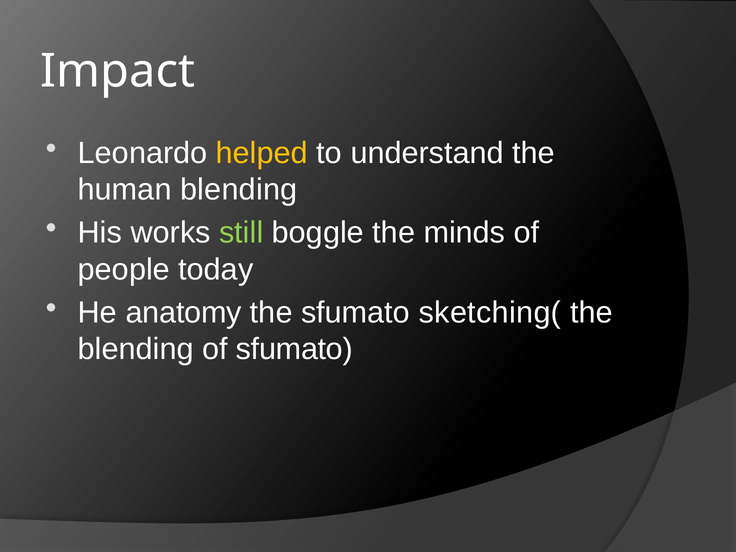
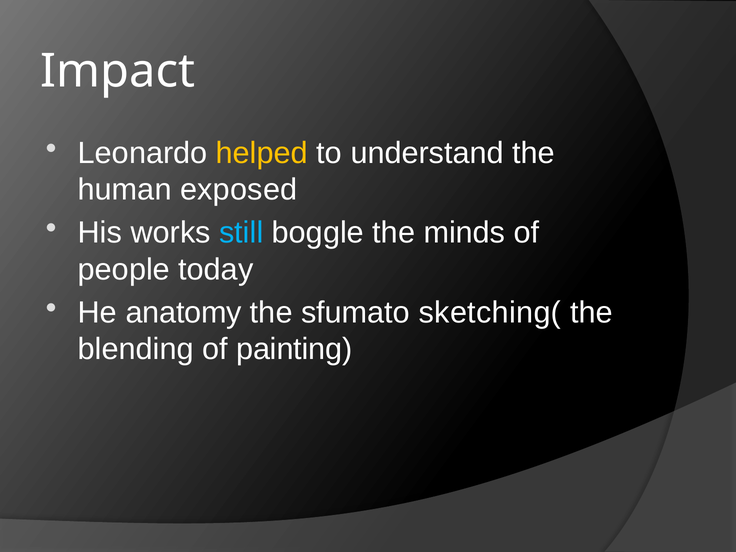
human blending: blending -> exposed (239, 190)
still colour: light green -> light blue (241, 233)
of sfumato: sfumato -> painting (294, 349)
